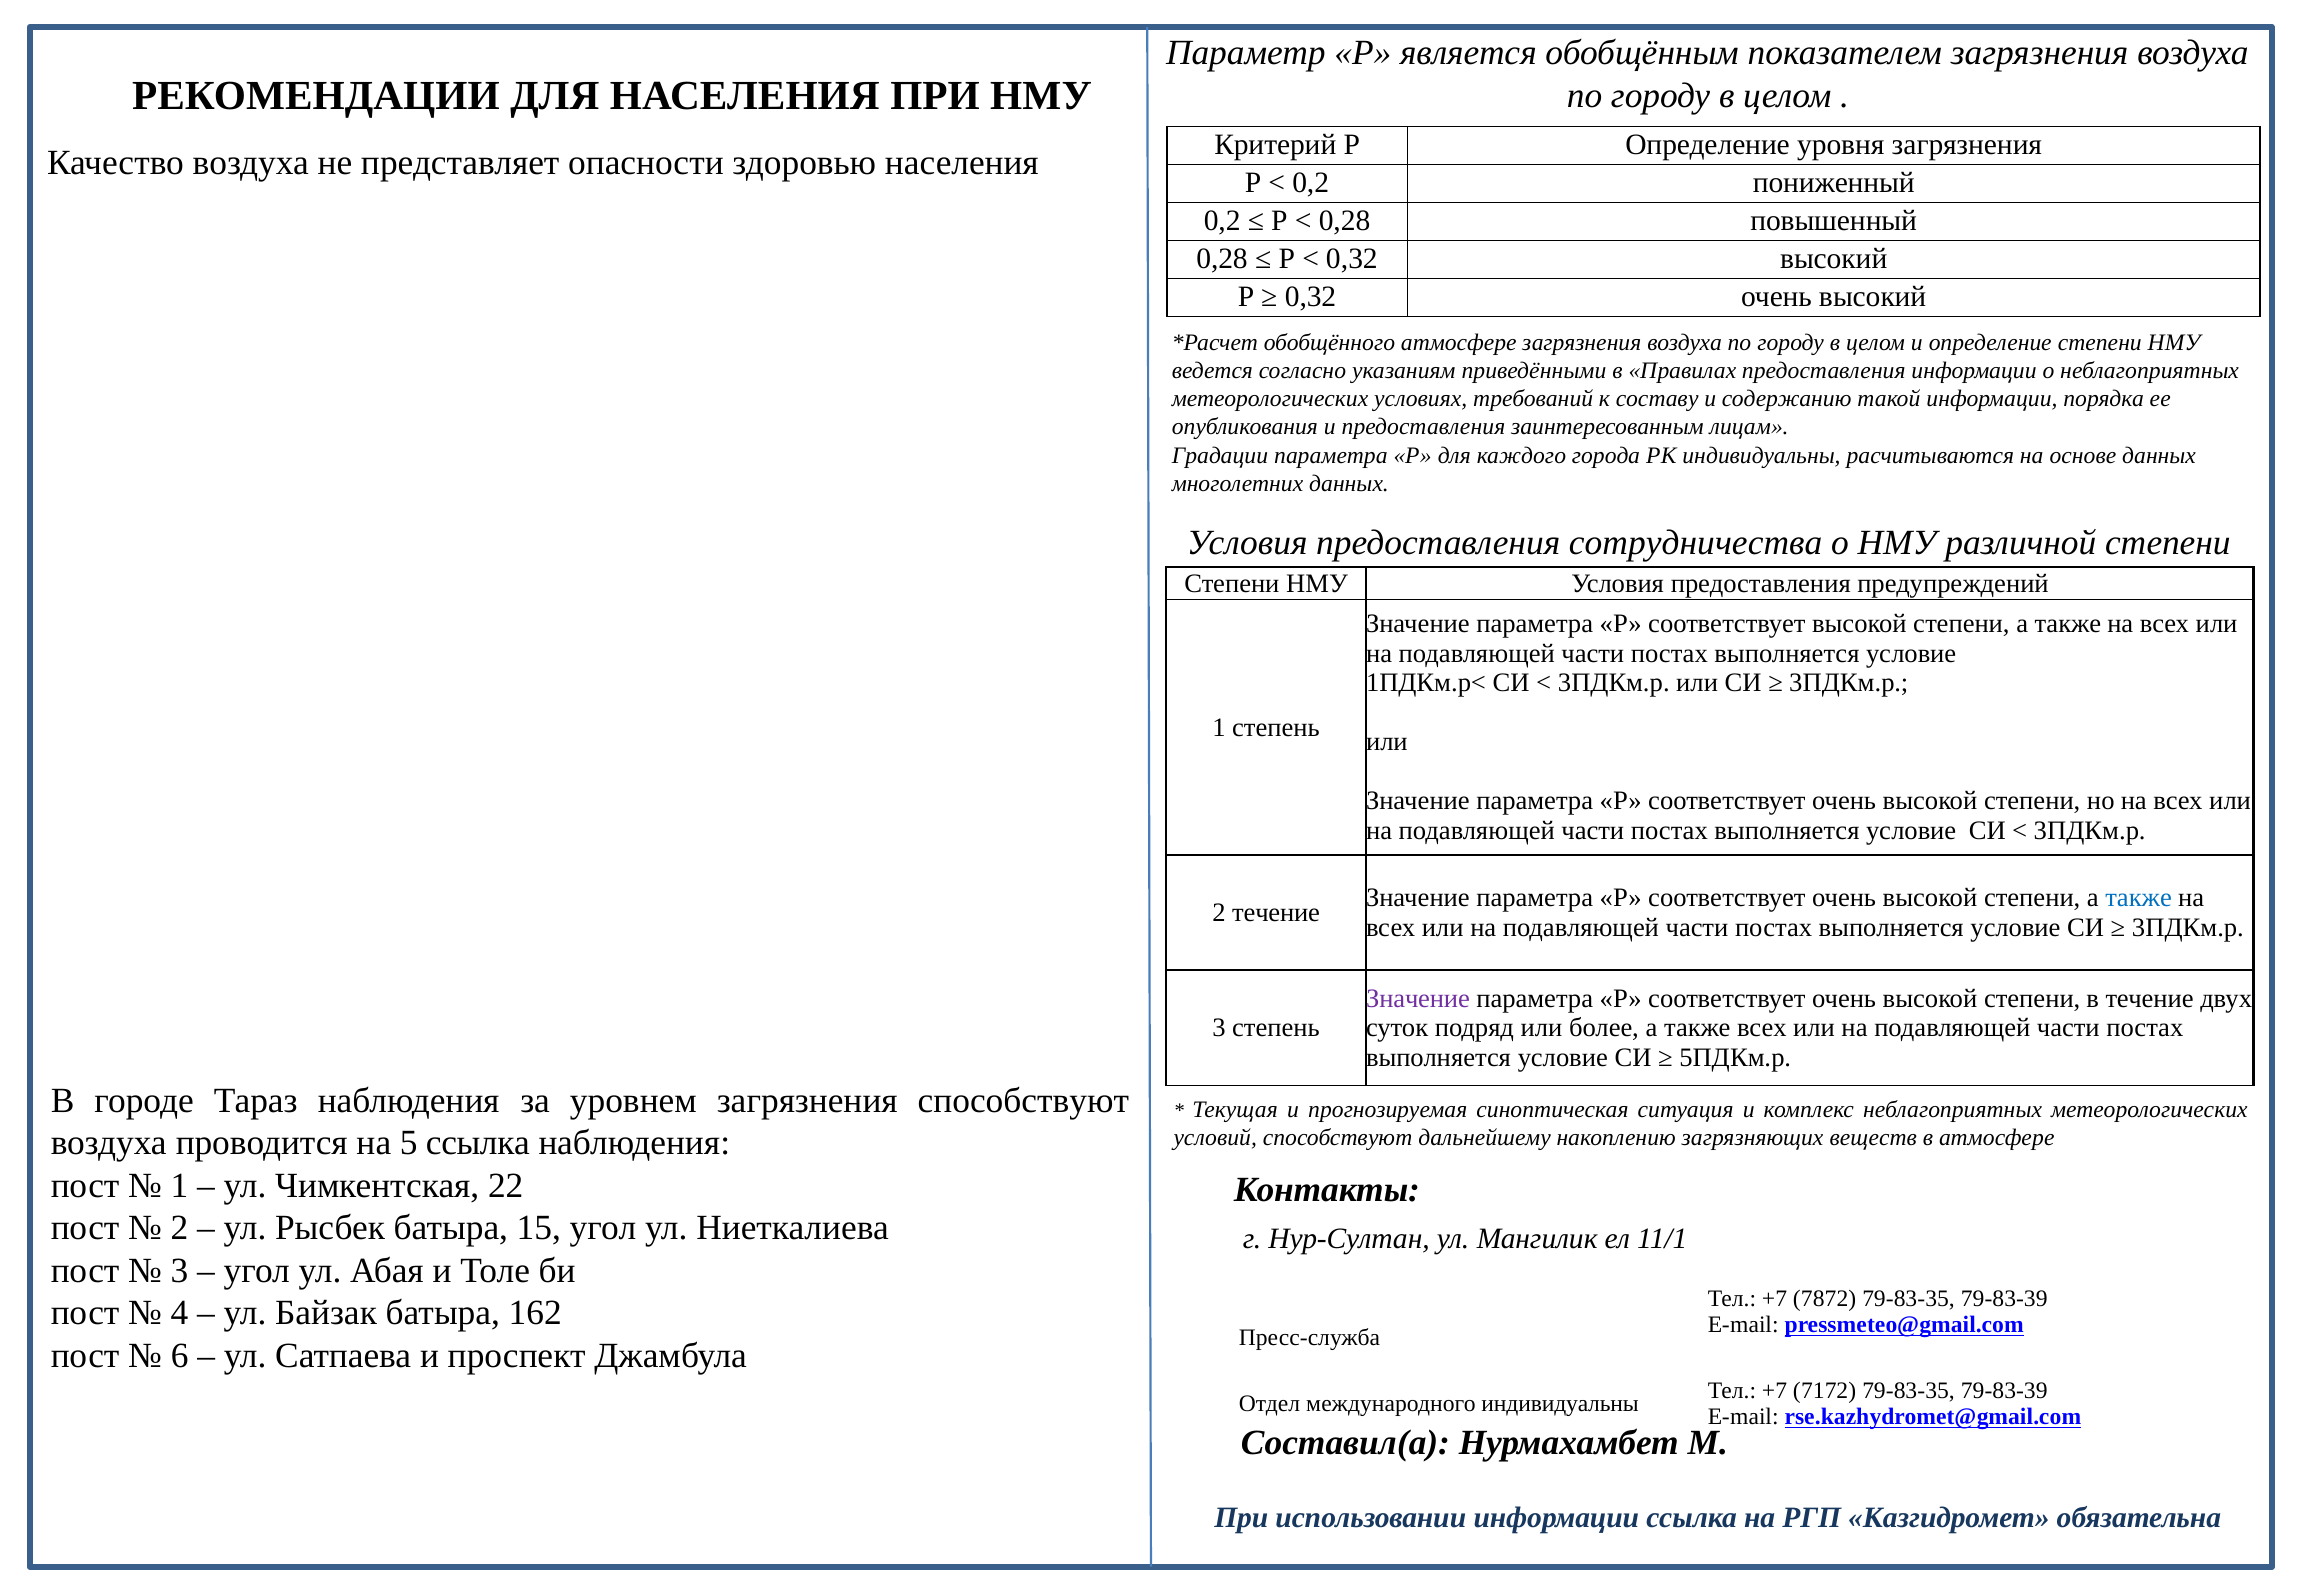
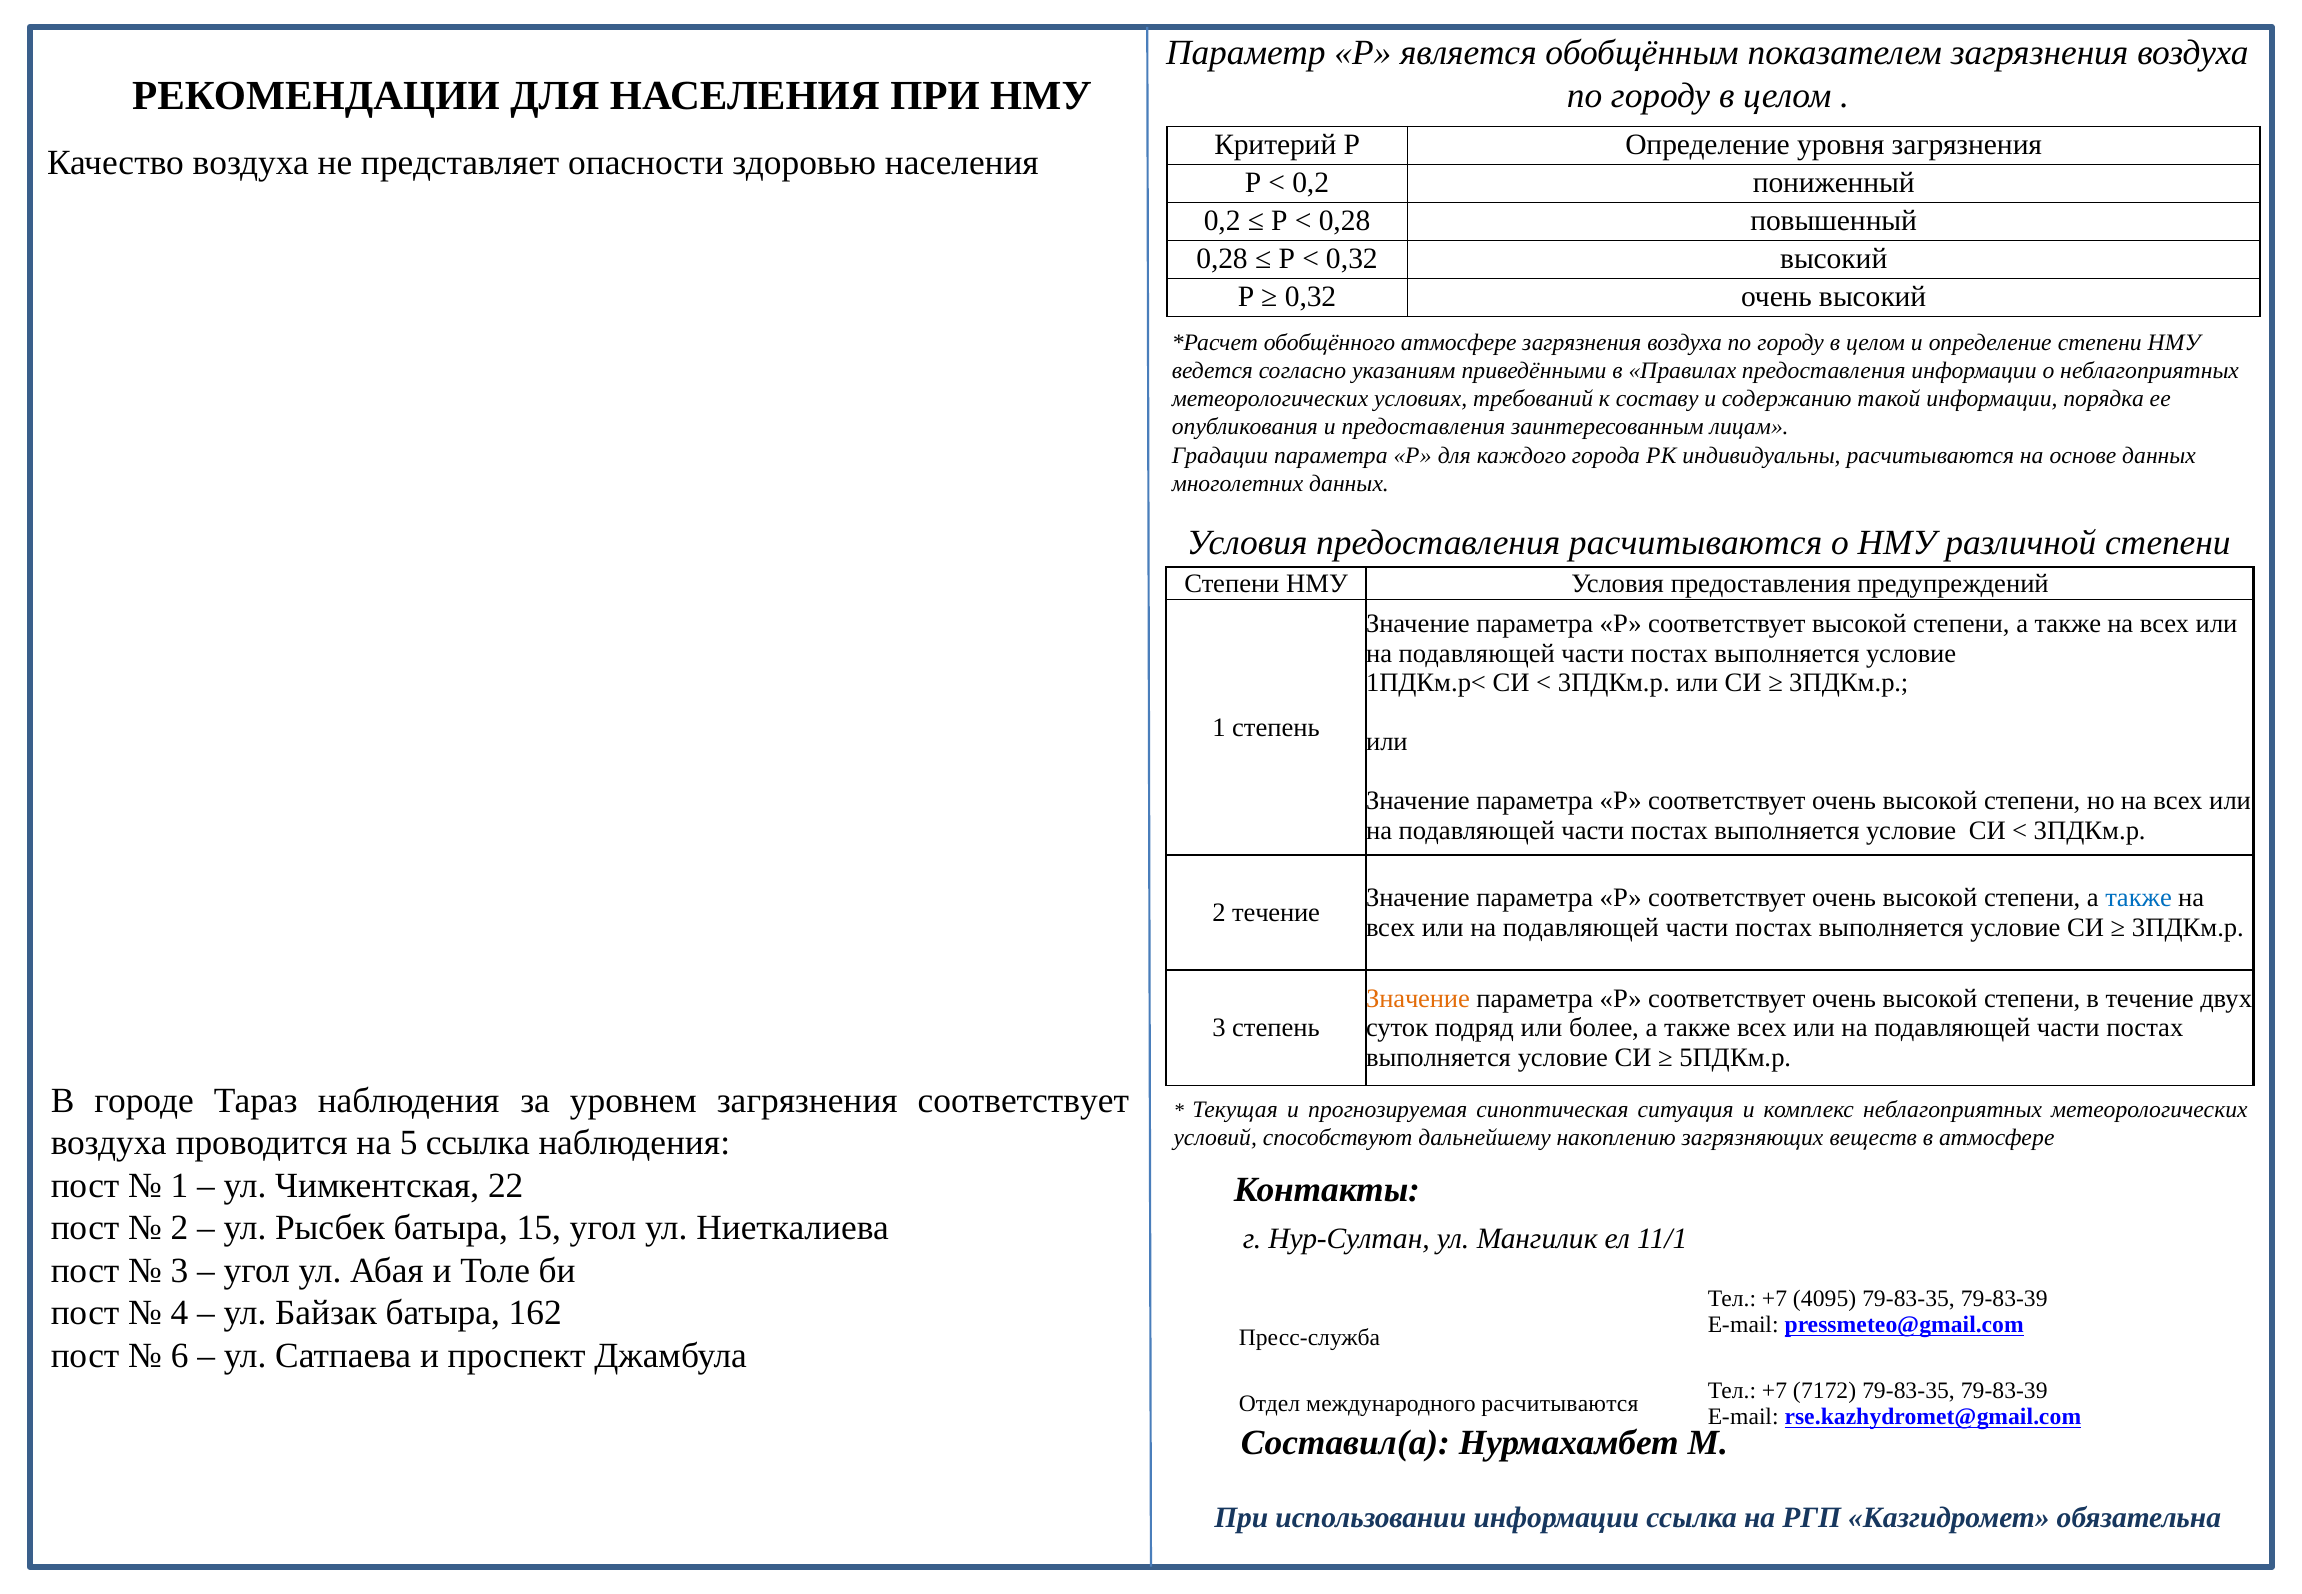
предоставления сотрудничества: сотрудничества -> расчитываются (1696, 543)
Значение colour: purple -> orange (1418, 998)
загрязнения способствуют: способствуют -> соответствует (1023, 1100)
7872: 7872 -> 4095 (1825, 1298)
международного индивидуальны: индивидуальны -> расчитываются (1560, 1403)
